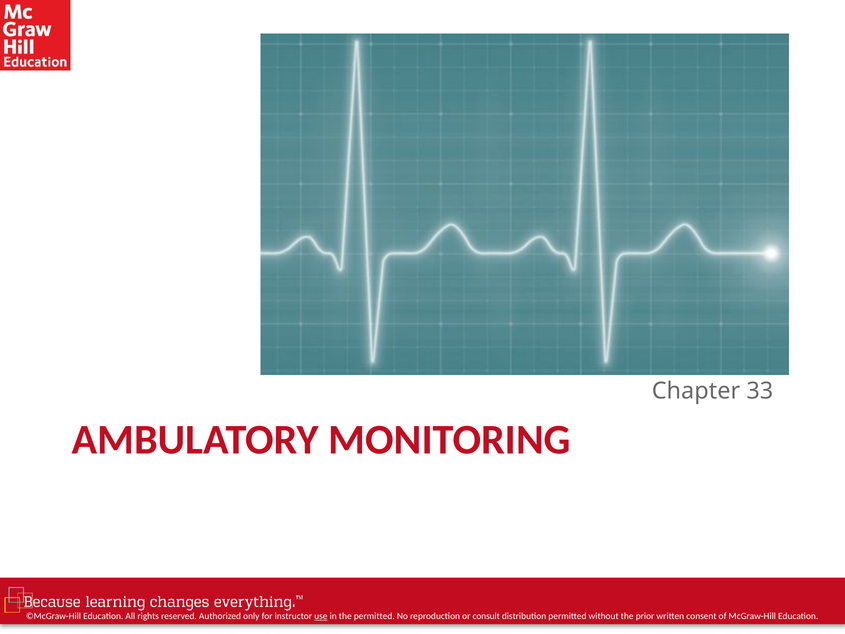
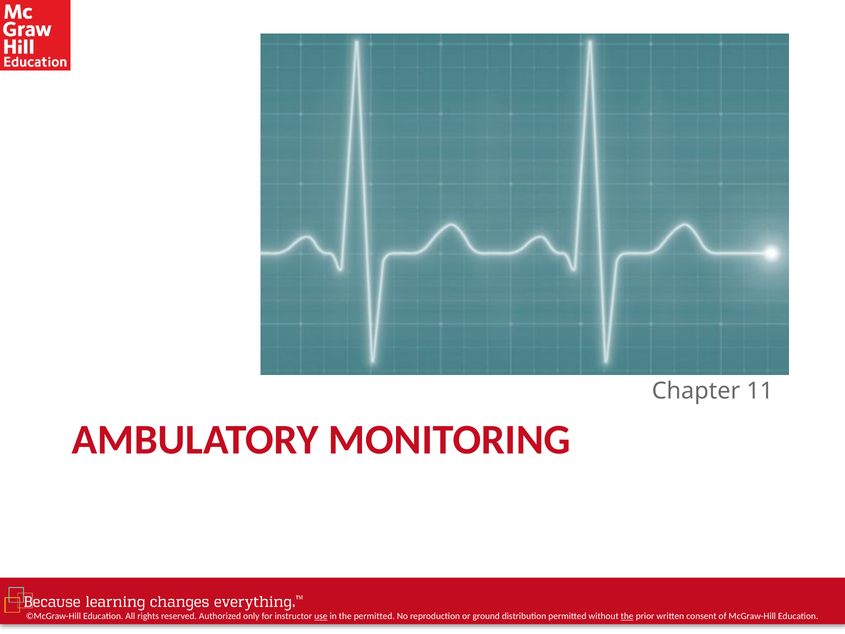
33: 33 -> 11 (760, 391)
consult: consult -> ground (486, 616)
the underline: none -> present (627, 616)
